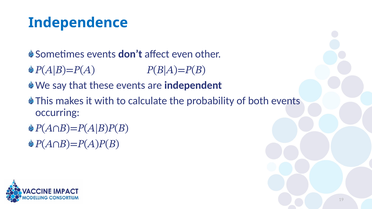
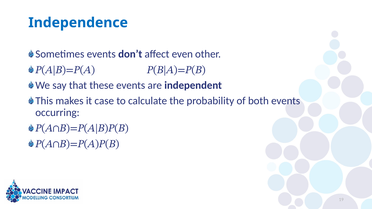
with: with -> case (104, 101)
